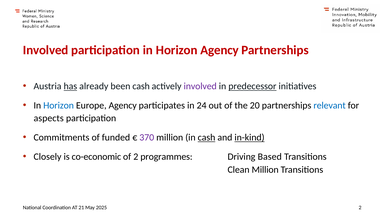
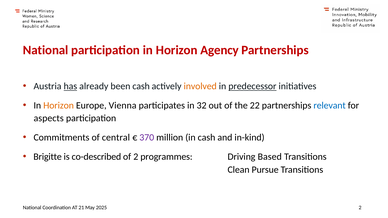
Involved: Involved -> National (46, 50)
involved colour: purple -> orange (200, 86)
Horizon colour: blue -> orange (59, 106)
Europe Agency: Agency -> Vienna (123, 106)
24: 24 -> 32 (202, 106)
20: 20 -> 22 (255, 106)
funded: funded -> central (116, 138)
cash underline: present -> none (207, 138)
in-kind underline: present -> none (249, 138)
Closely: Closely -> Brigitte (48, 157)
co-economic: co-economic -> co-described (96, 157)
Clean Million: Million -> Pursue (265, 170)
